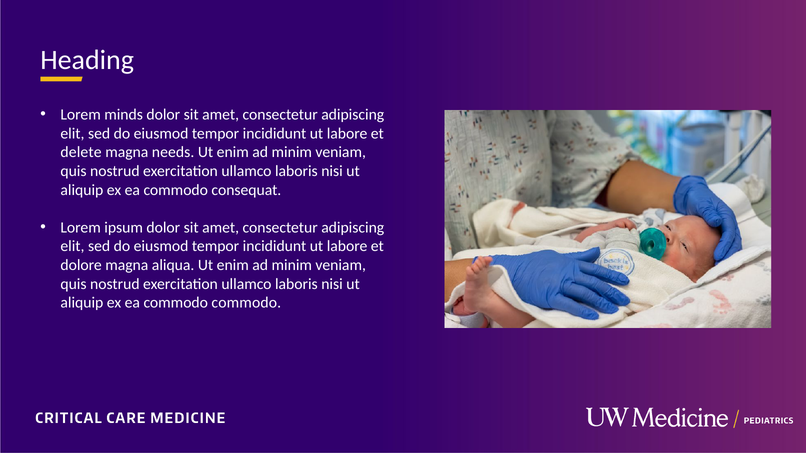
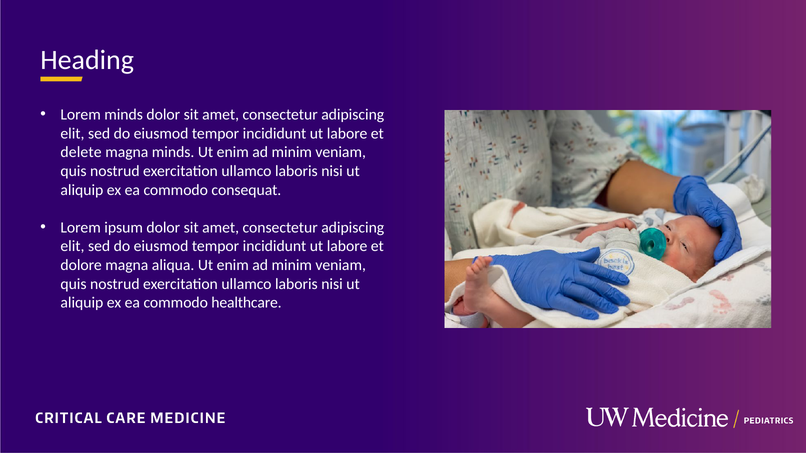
magna needs: needs -> minds (173, 152)
commodo commodo: commodo -> healthcare (246, 303)
